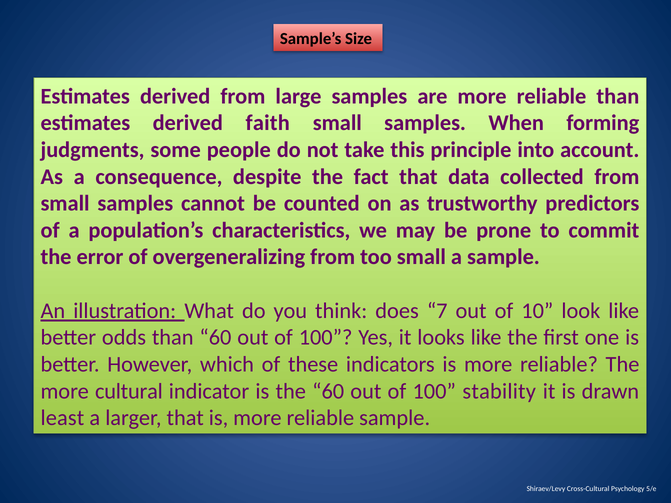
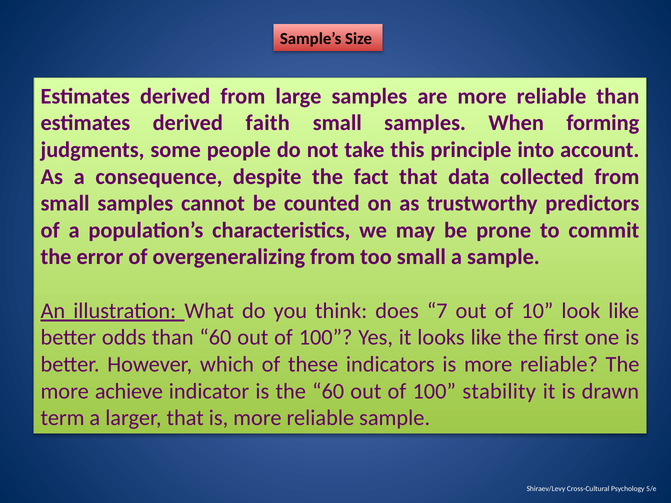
cultural: cultural -> achieve (129, 391)
least: least -> term (63, 418)
